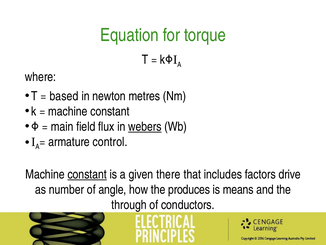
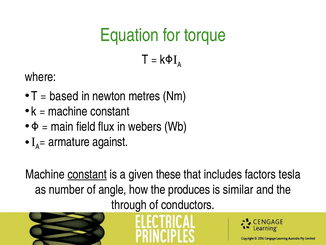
webers underline: present -> none (145, 126)
control: control -> against (110, 142)
there: there -> these (169, 174)
drive: drive -> tesla (290, 174)
means: means -> similar (238, 189)
